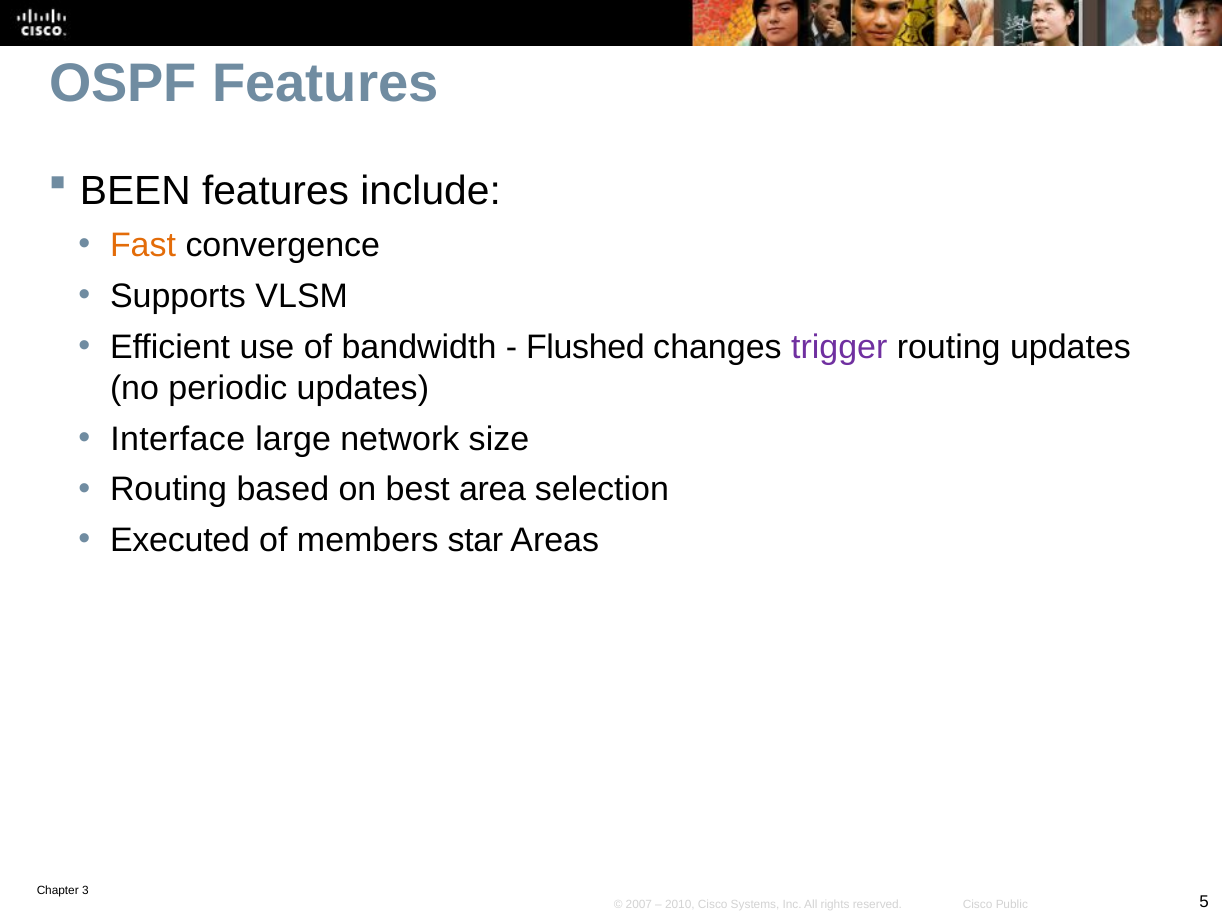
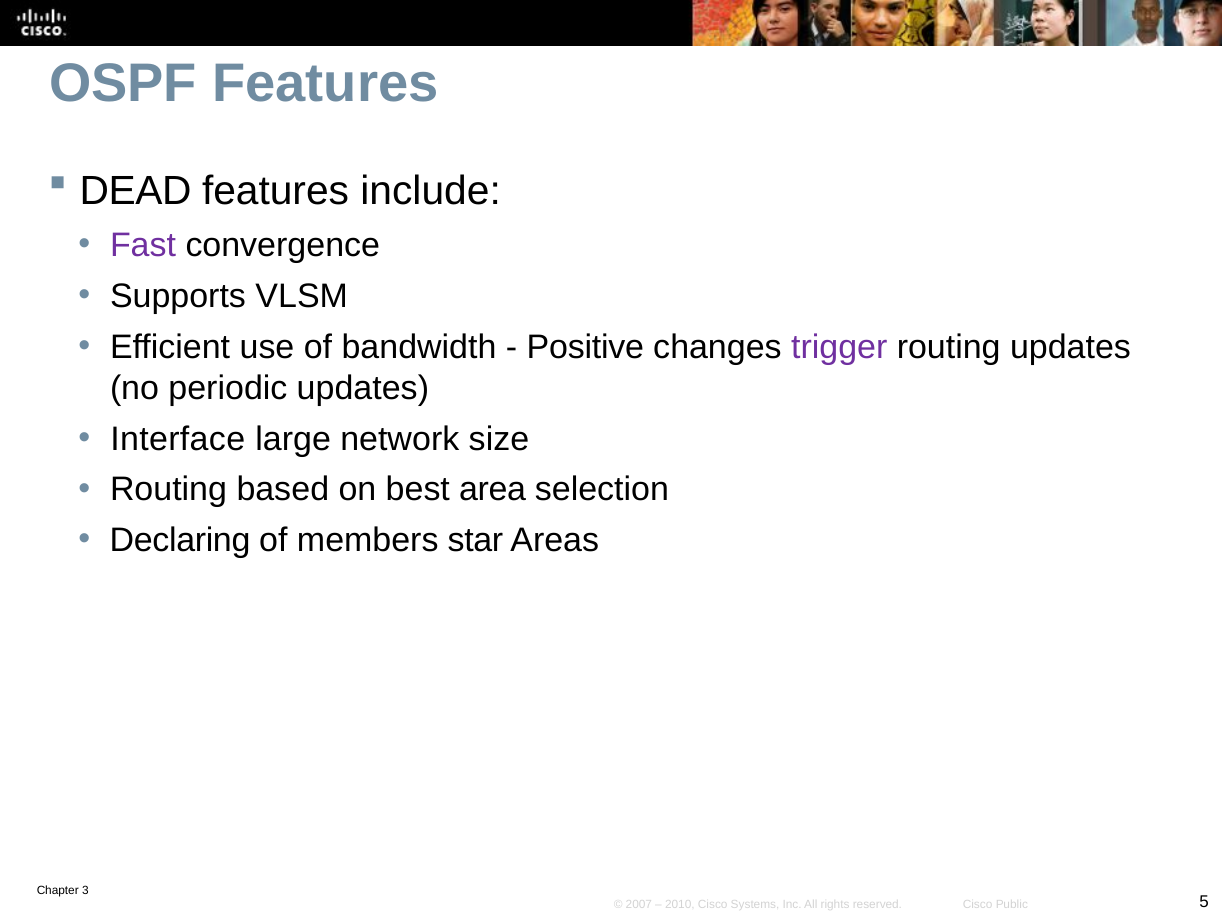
BEEN: BEEN -> DEAD (136, 191)
Fast colour: orange -> purple (143, 245)
Flushed: Flushed -> Positive (585, 347)
Executed: Executed -> Declaring (180, 541)
